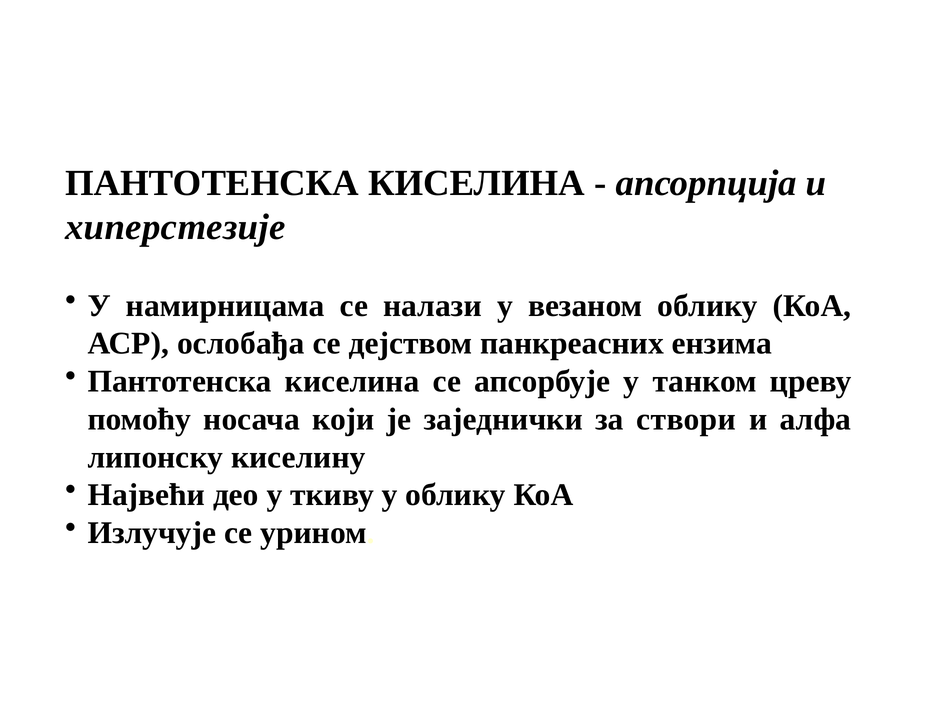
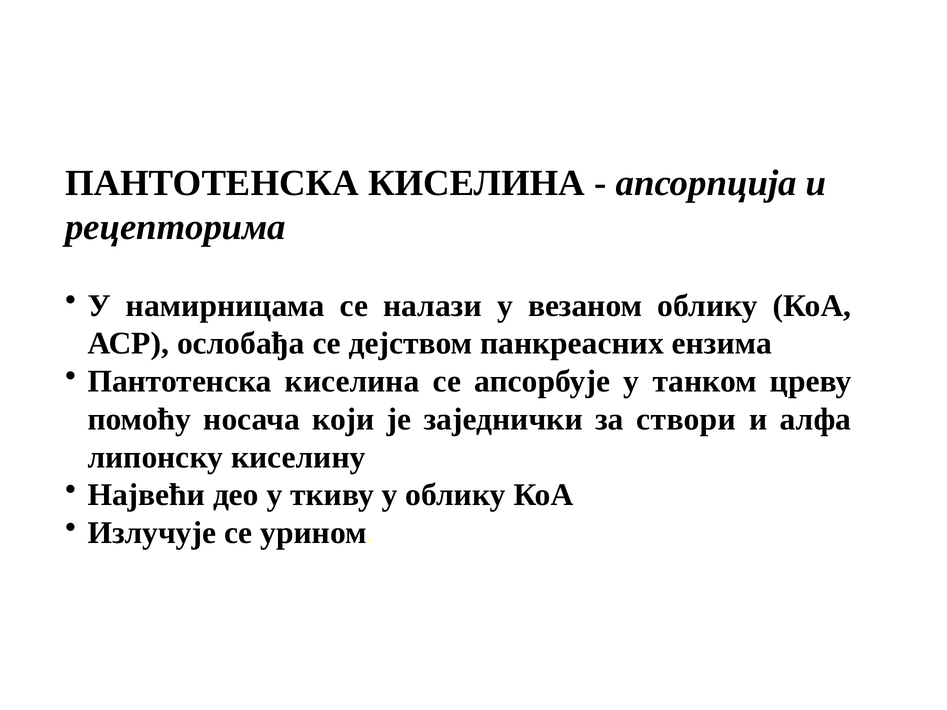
хиперстезије: хиперстезије -> рецепторима (175, 227)
